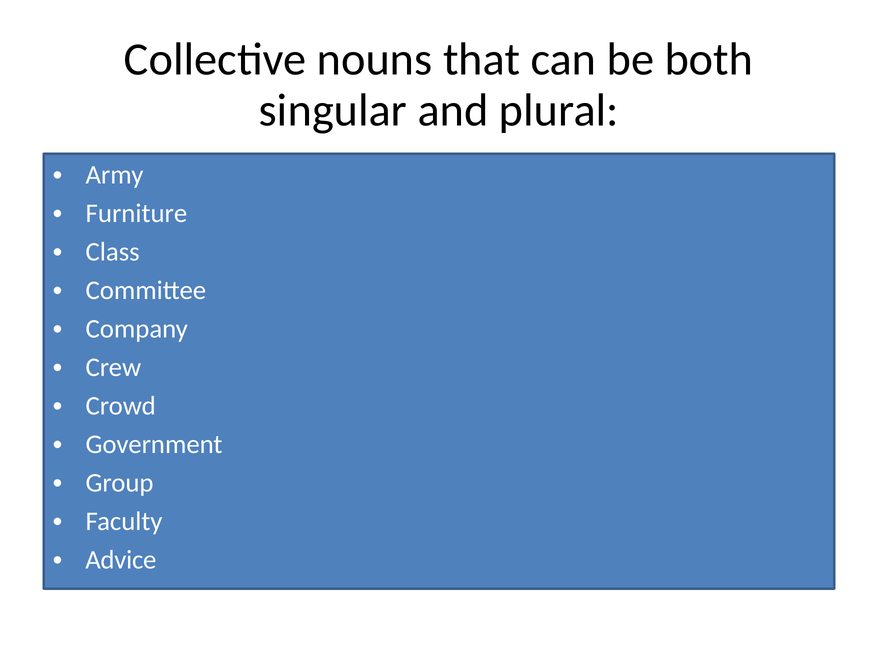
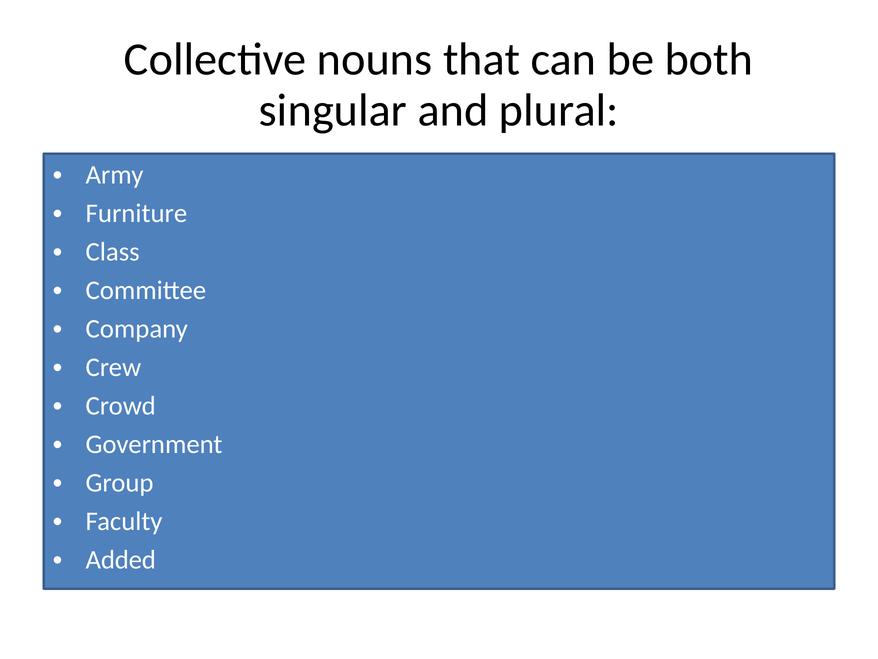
Advice: Advice -> Added (121, 559)
